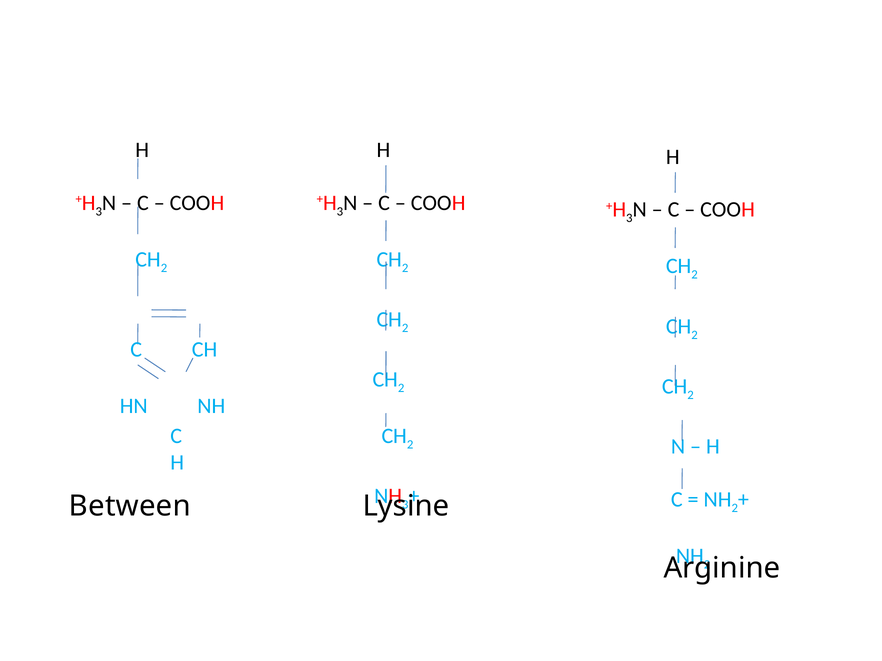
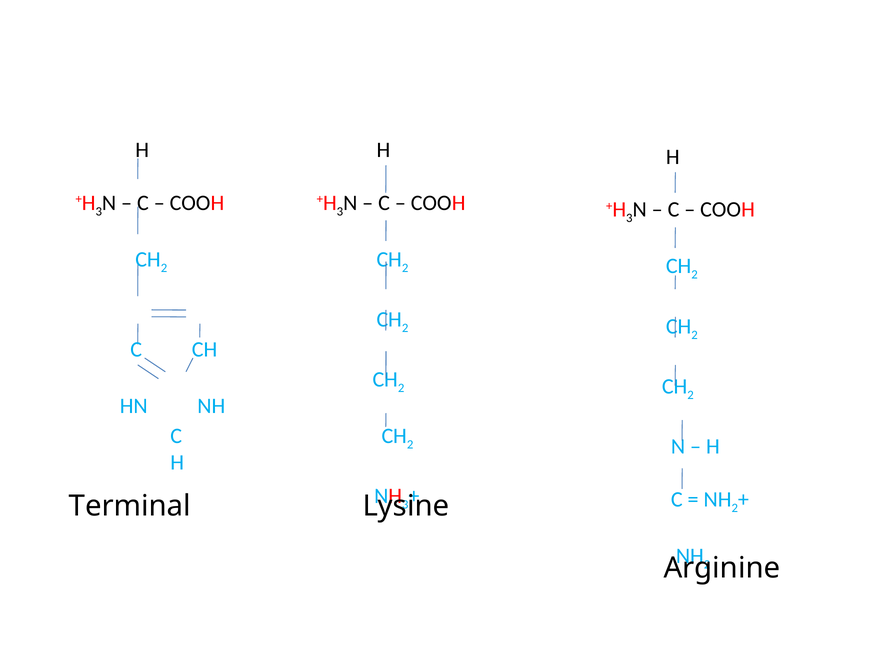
Between: Between -> Terminal (130, 506)
